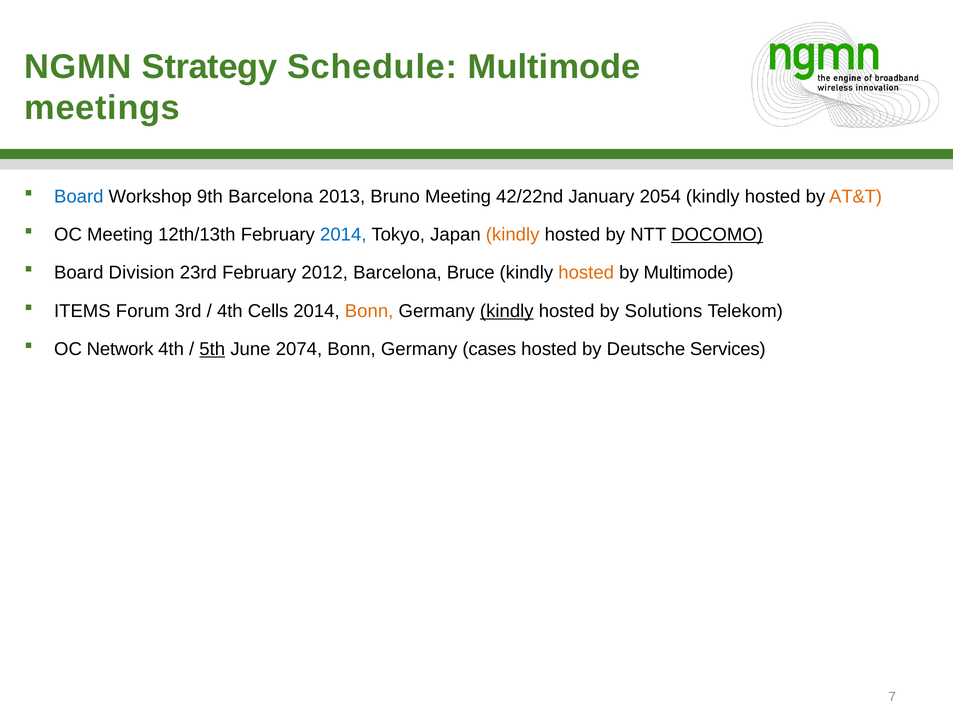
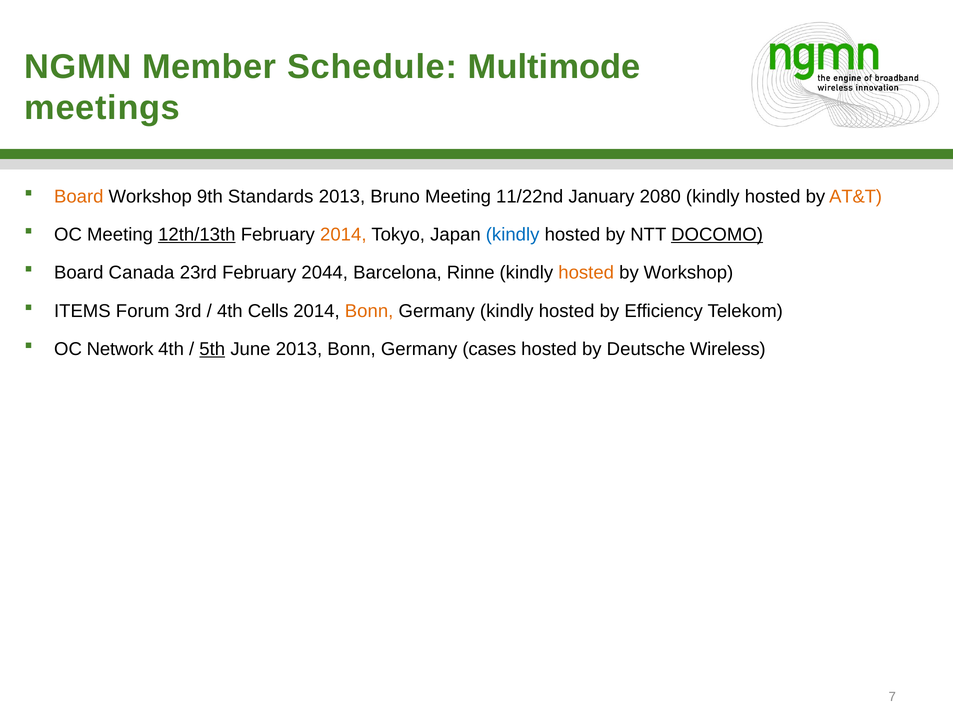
Strategy: Strategy -> Member (209, 67)
Board colour: blue -> orange (79, 196)
9th Barcelona: Barcelona -> Standards (271, 196)
42/22nd: 42/22nd -> 11/22nd (530, 196)
2054: 2054 -> 2080 (660, 196)
12th/13th underline: none -> present (197, 235)
2014 colour: blue -> orange (343, 235)
kindly colour: orange -> blue (513, 235)
Division: Division -> Canada (142, 273)
2012: 2012 -> 2044 (325, 273)
Bruce: Bruce -> Rinne (471, 273)
by Multimode: Multimode -> Workshop (688, 273)
kindly underline: present -> none (507, 311)
Solutions: Solutions -> Efficiency (664, 311)
June 2074: 2074 -> 2013 (299, 349)
Services: Services -> Wireless (728, 349)
